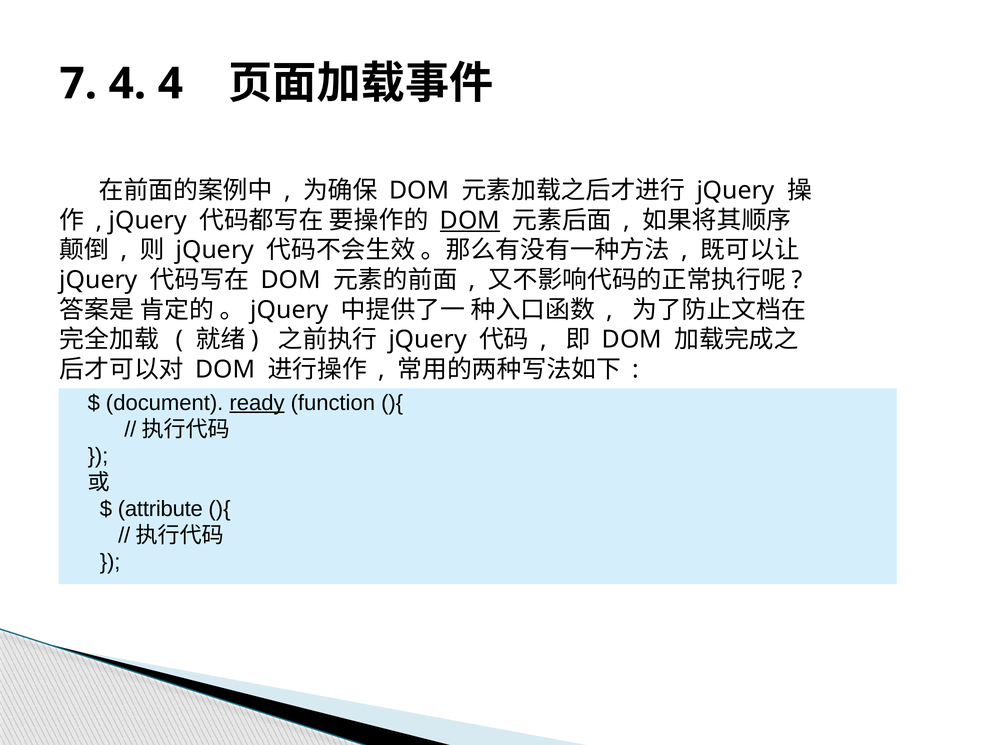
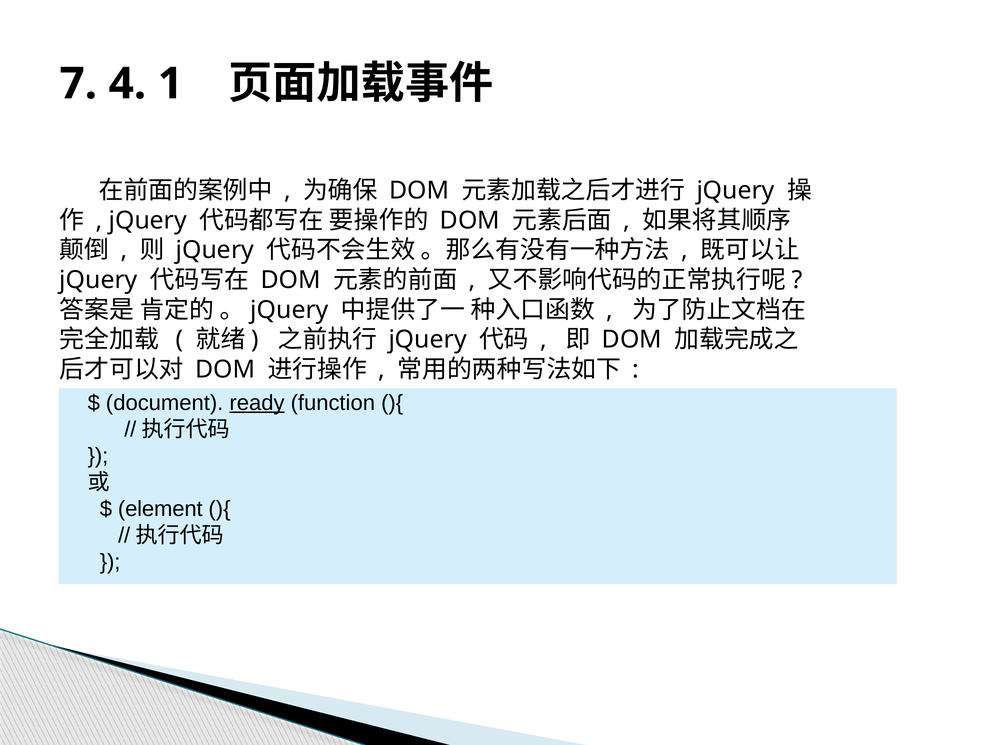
4 4: 4 -> 1 (170, 84)
DOM underline: present -> none (470, 221)
attribute: attribute -> element (160, 509)
